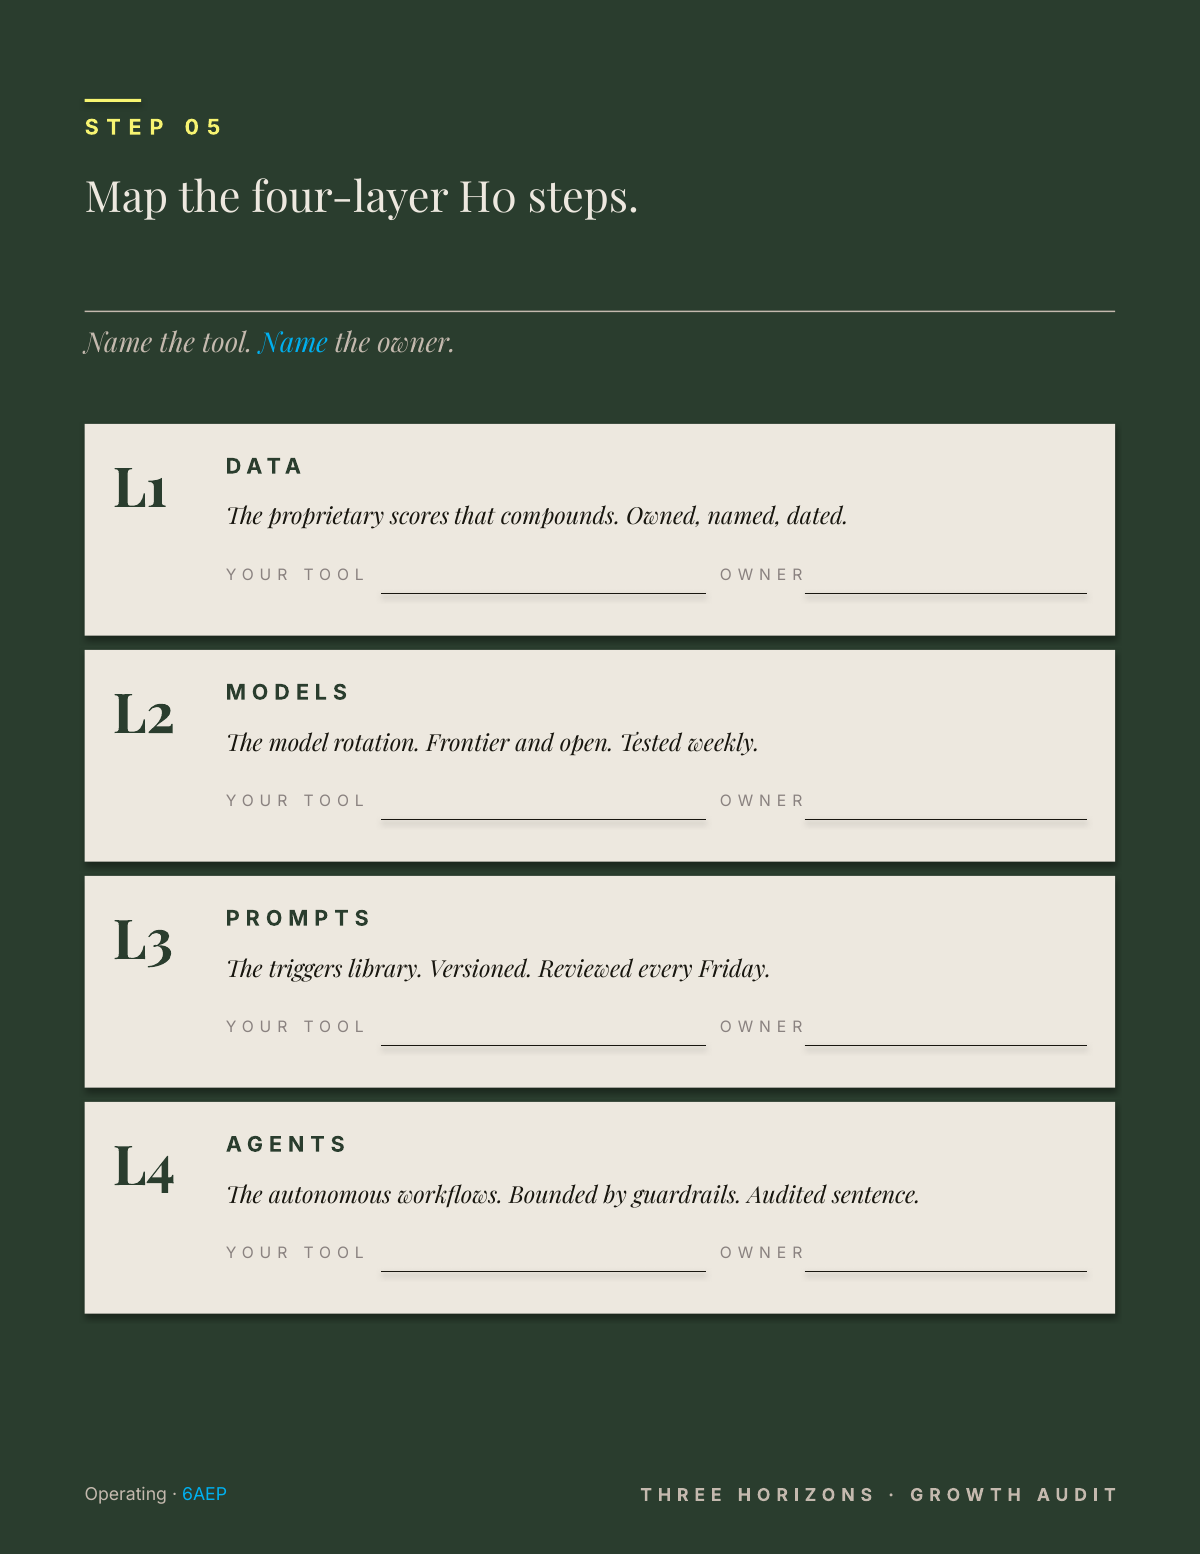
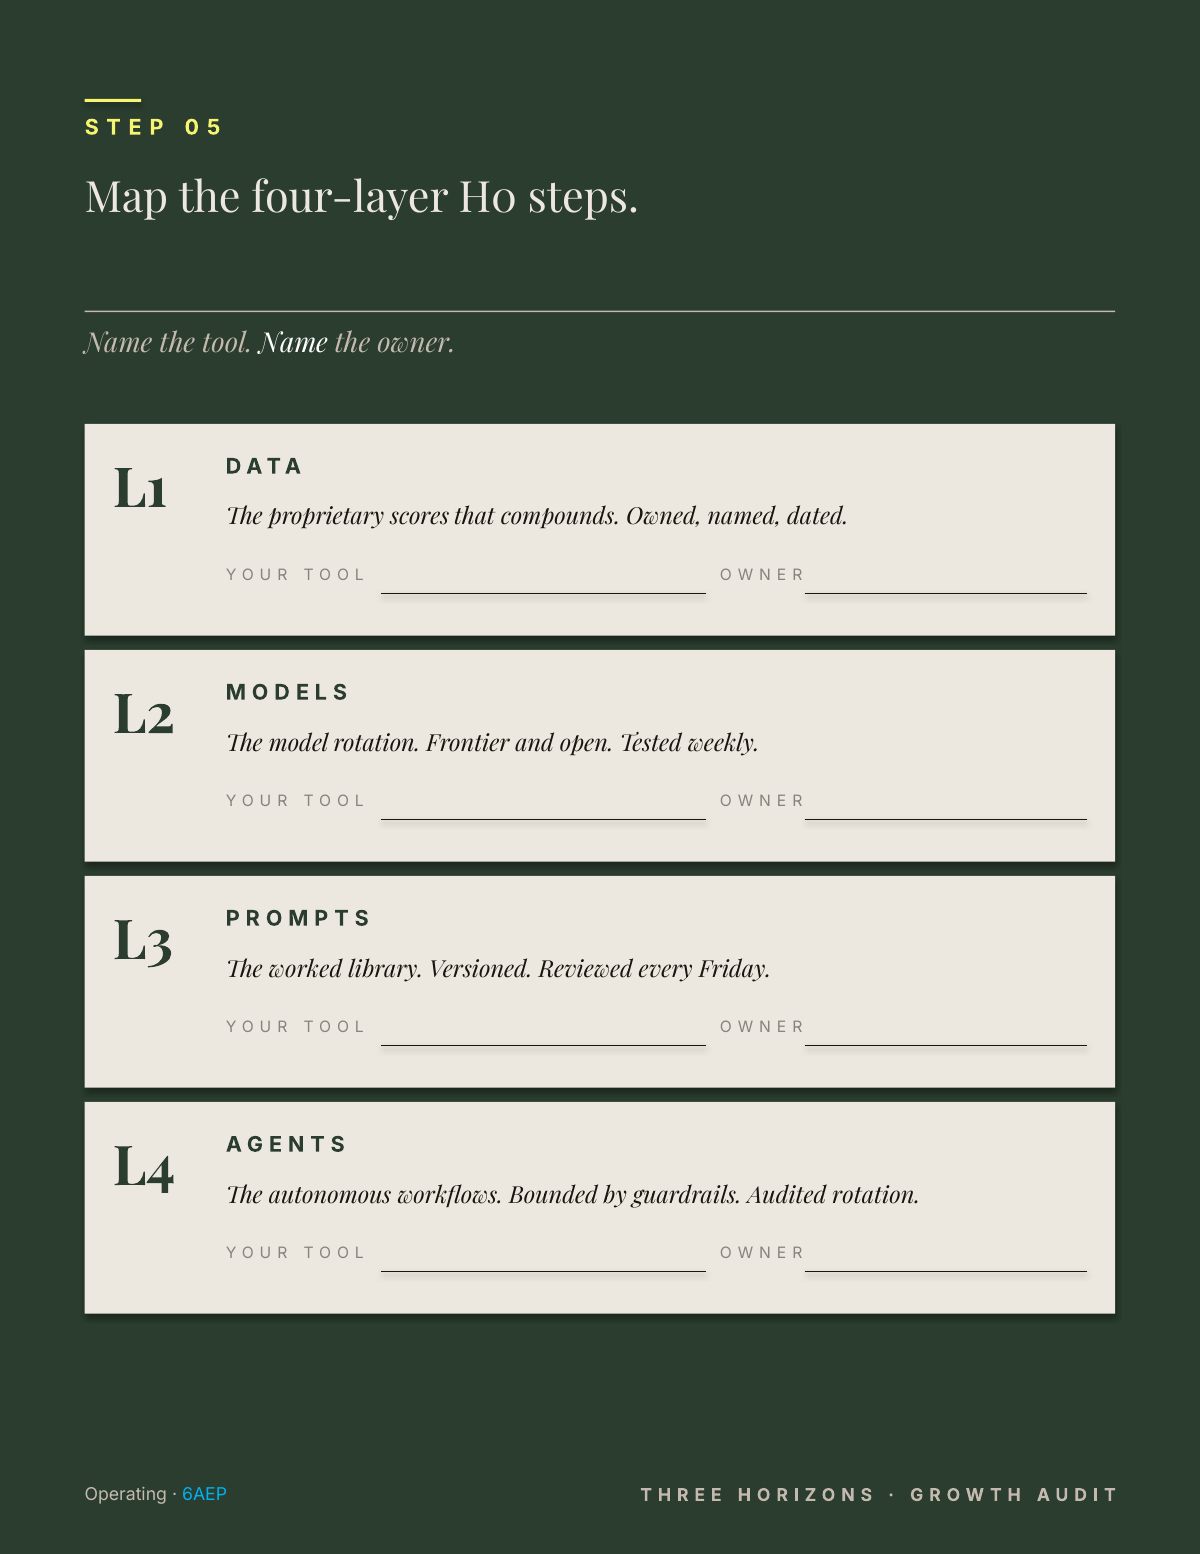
Name colour: light blue -> white (294, 343)
triggers: triggers -> worked (306, 969)
Audited sentence: sentence -> rotation (876, 1195)
